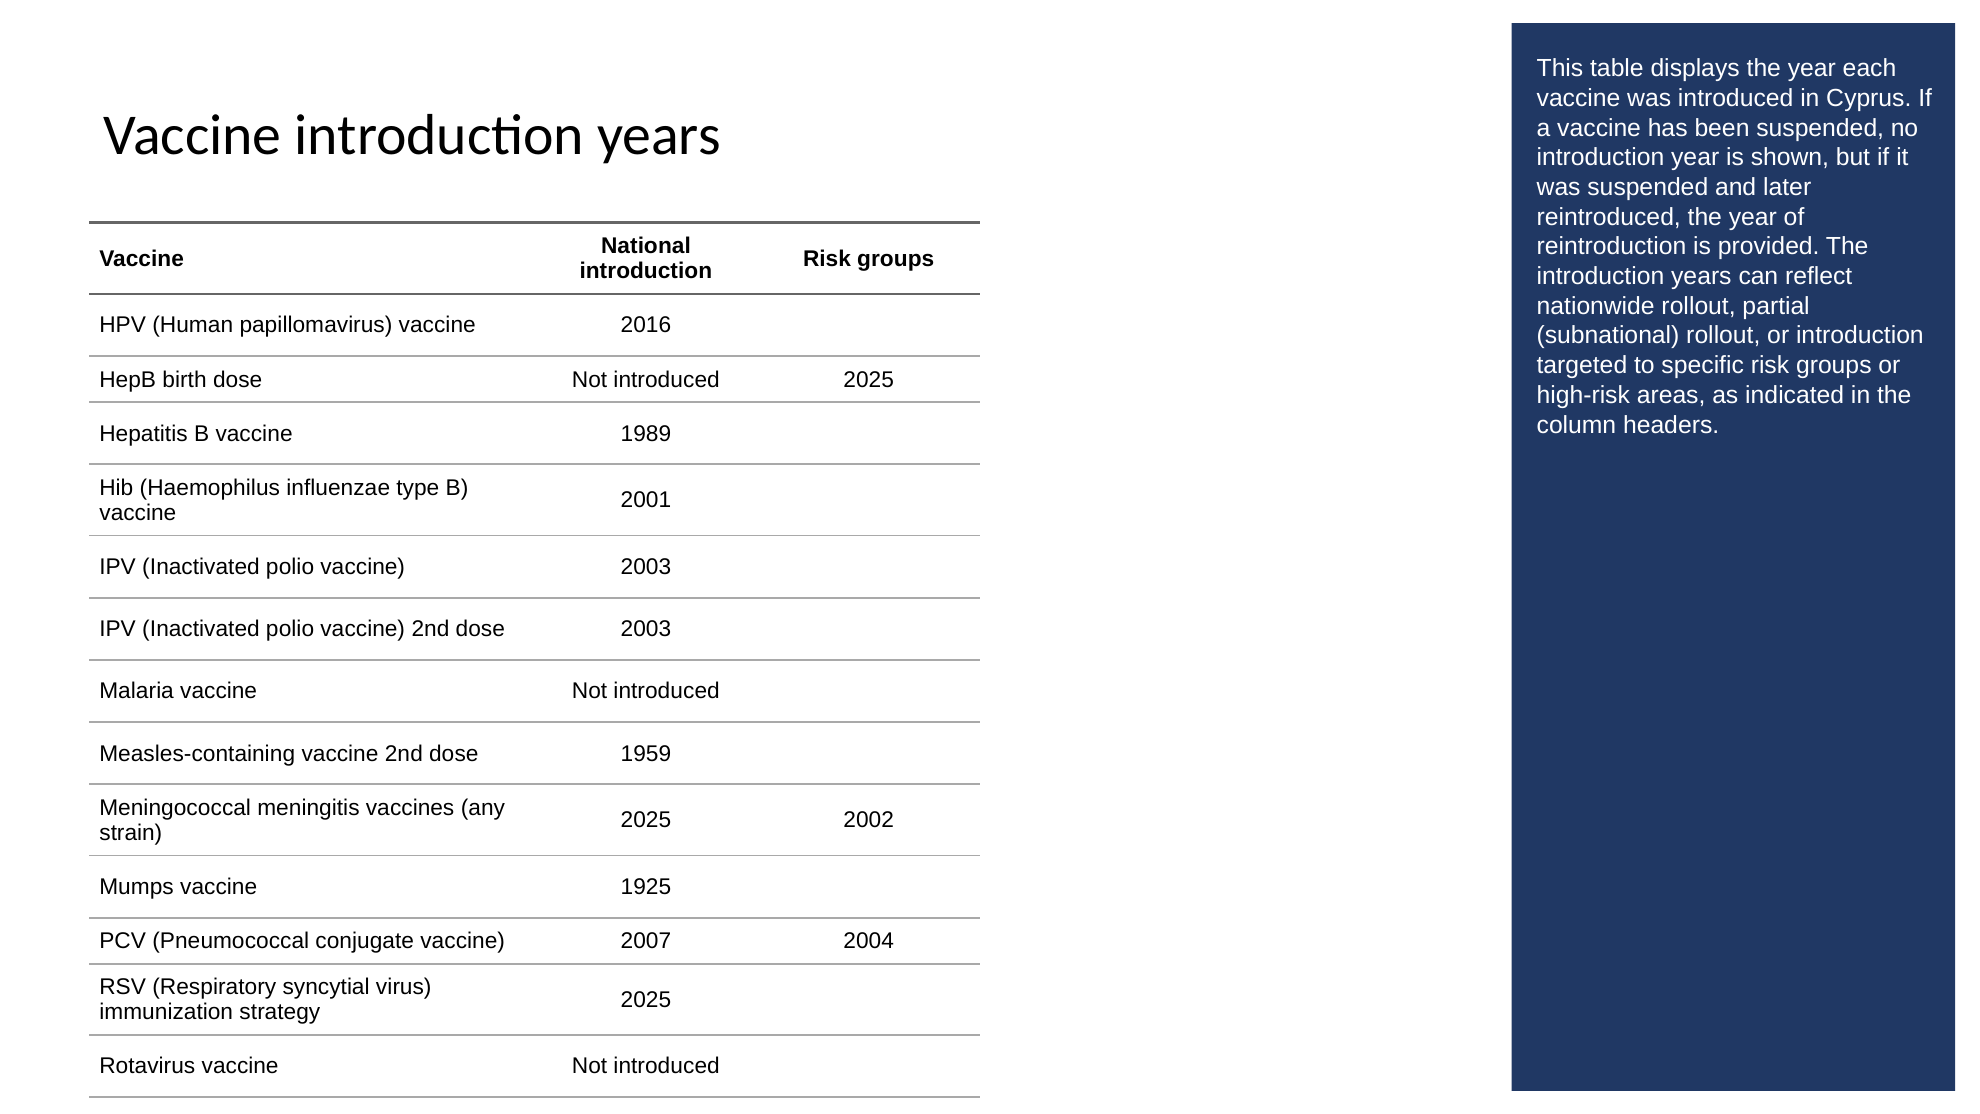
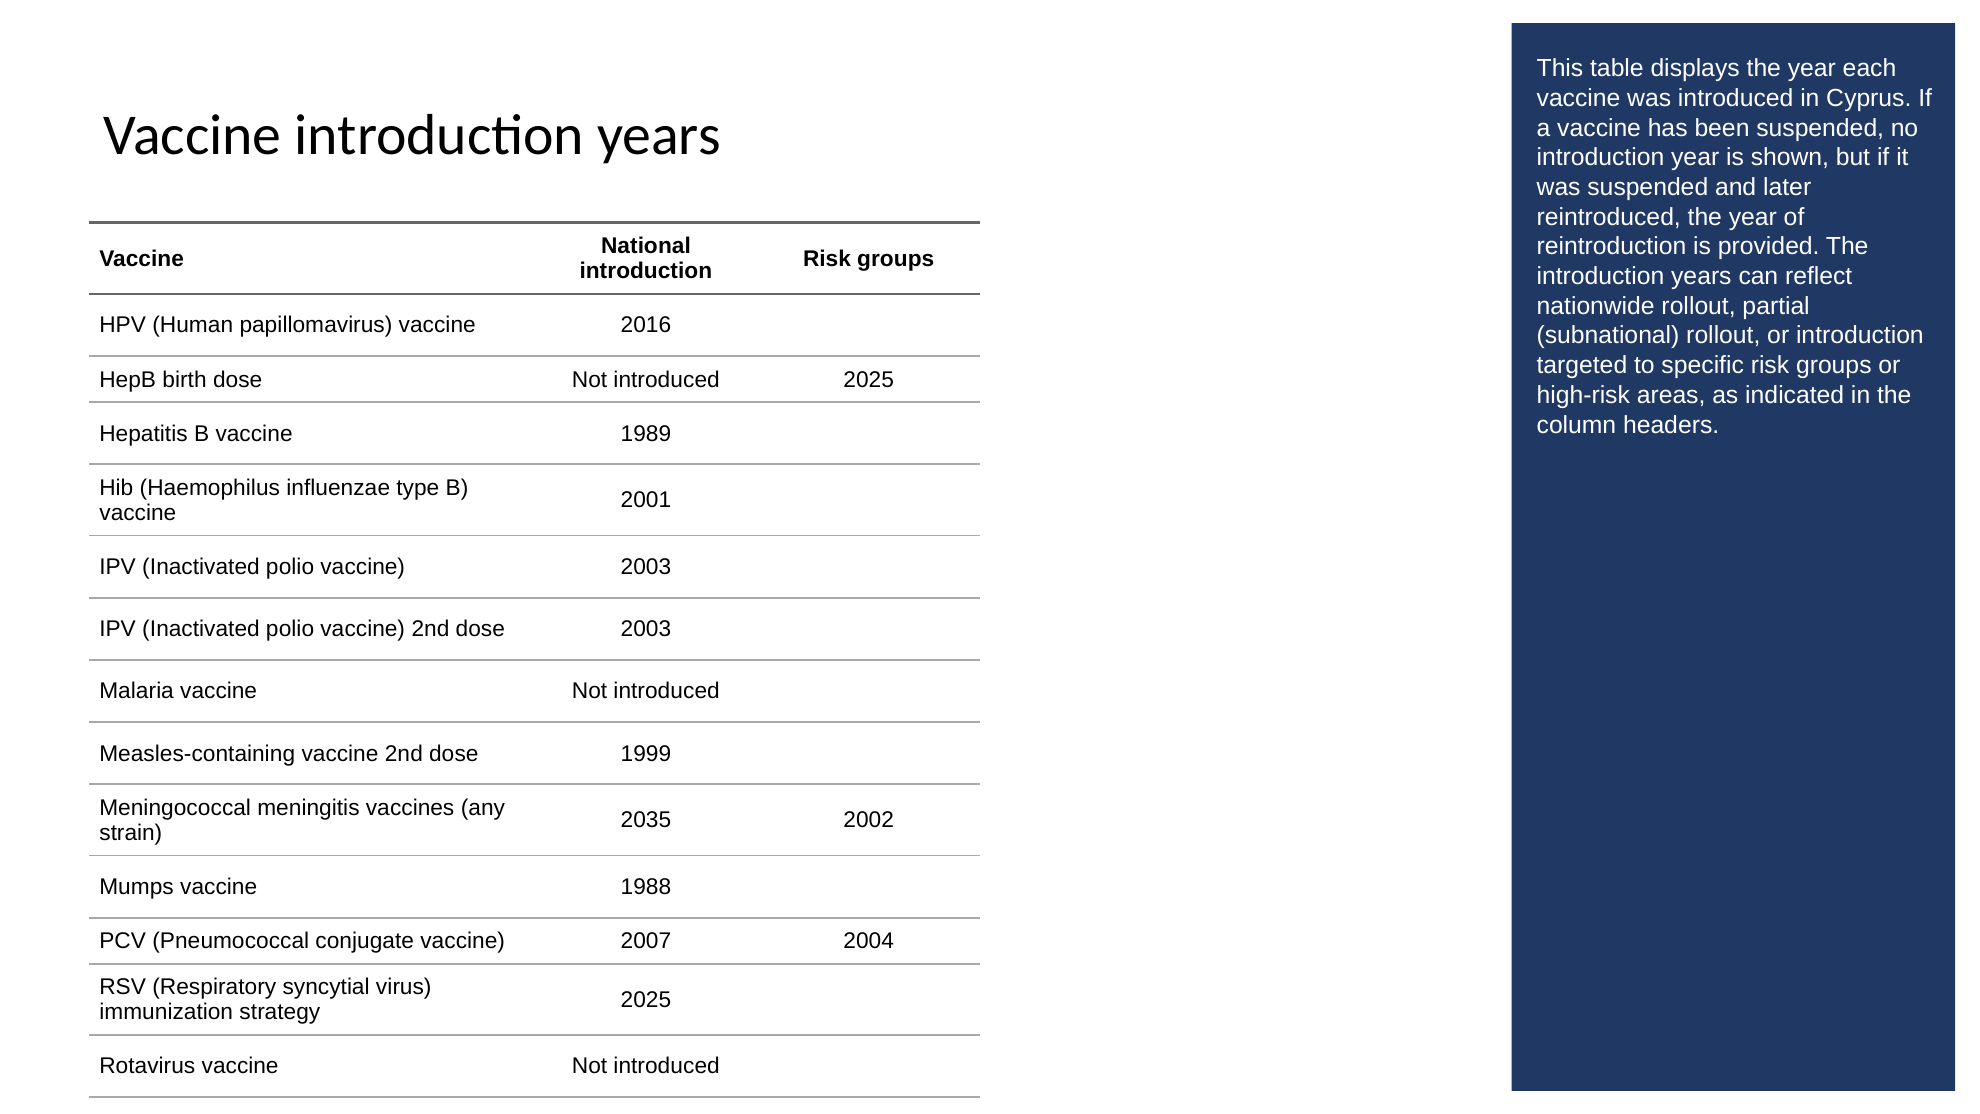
1959: 1959 -> 1999 (646, 753)
2025: 2025 -> 2035 (646, 820)
1925: 1925 -> 1988 (646, 887)
